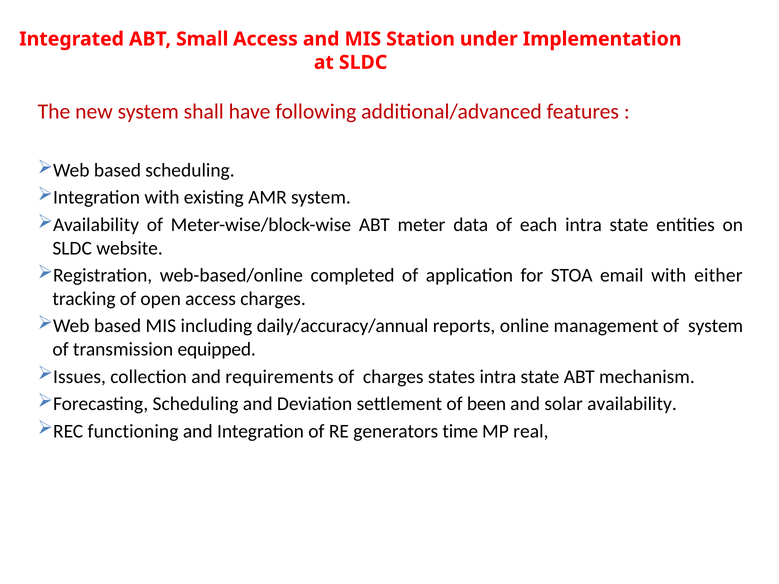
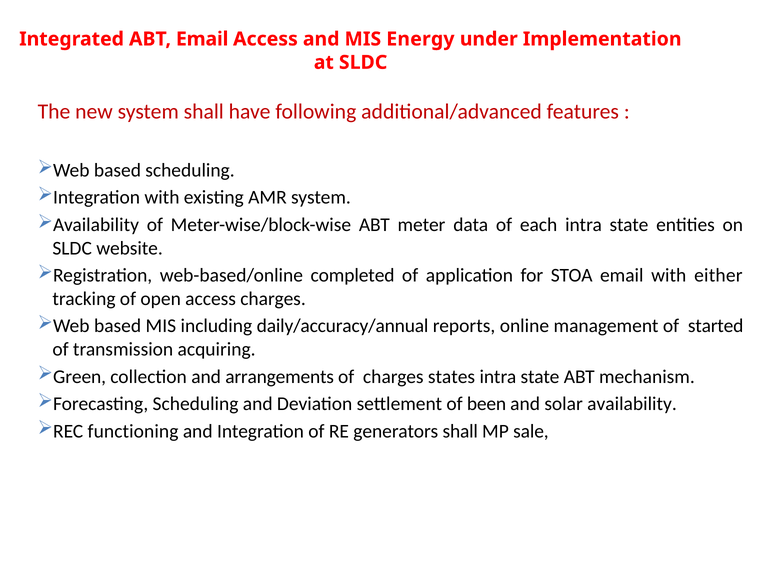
ABT Small: Small -> Email (202, 39)
Station: Station -> Energy (420, 39)
of system: system -> started (716, 326)
equipped: equipped -> acquiring (217, 350)
Issues: Issues -> Green (80, 377)
requirements: requirements -> arrangements (280, 377)
generators time: time -> shall (460, 431)
real: real -> sale (531, 431)
